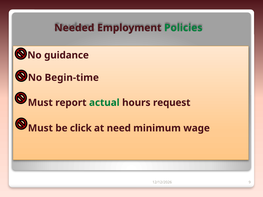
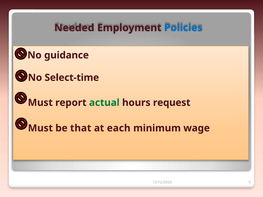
Policies colour: green -> blue (183, 28)
Begin-time: Begin-time -> Select-time (72, 78)
click: click -> that (81, 128)
need: need -> each (119, 128)
